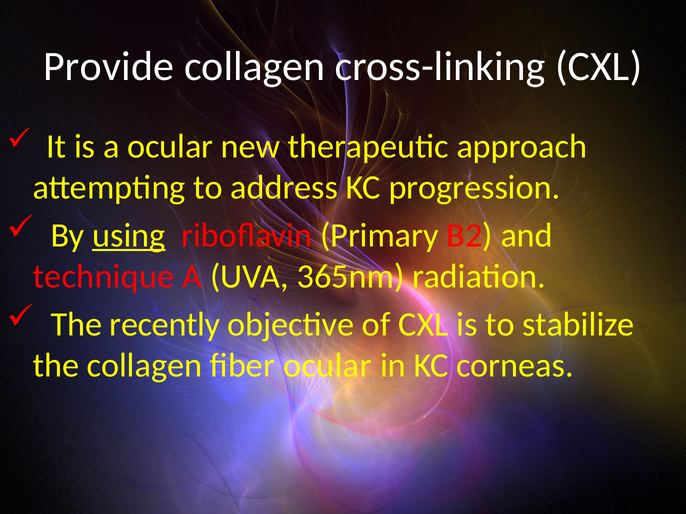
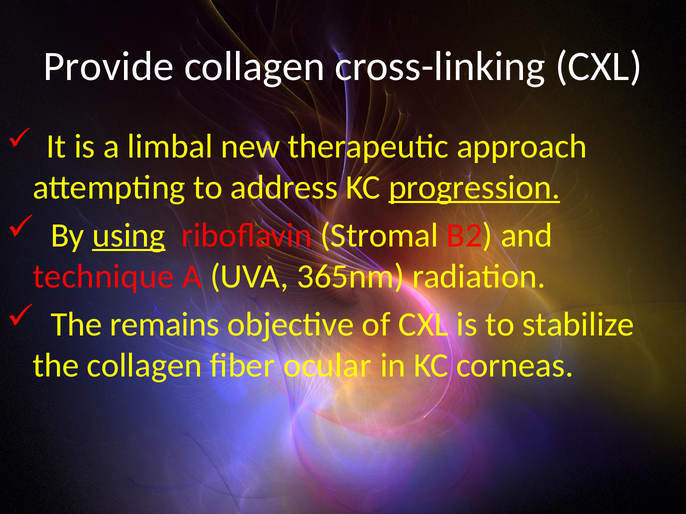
a ocular: ocular -> limbal (170, 146)
progression underline: none -> present (474, 188)
Primary: Primary -> Stromal (379, 236)
recently: recently -> remains (165, 325)
